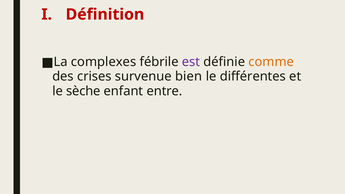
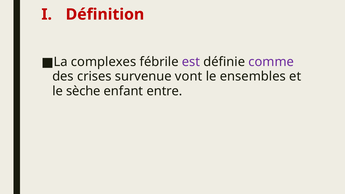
comme colour: orange -> purple (271, 62)
bien: bien -> vont (189, 77)
différentes: différentes -> ensembles (253, 77)
